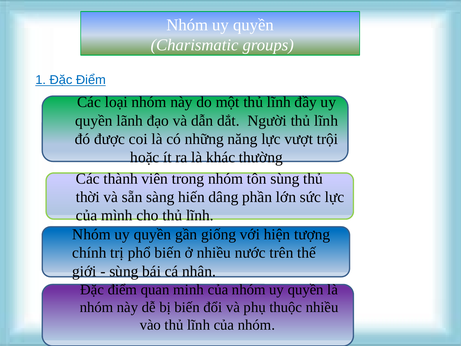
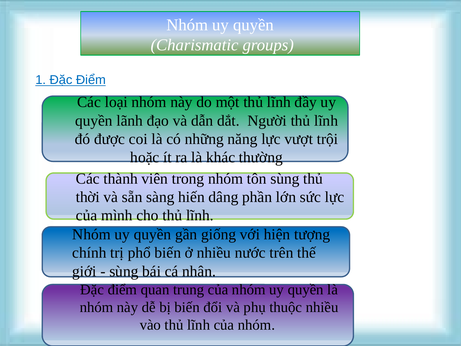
minh: minh -> trung (189, 290)
